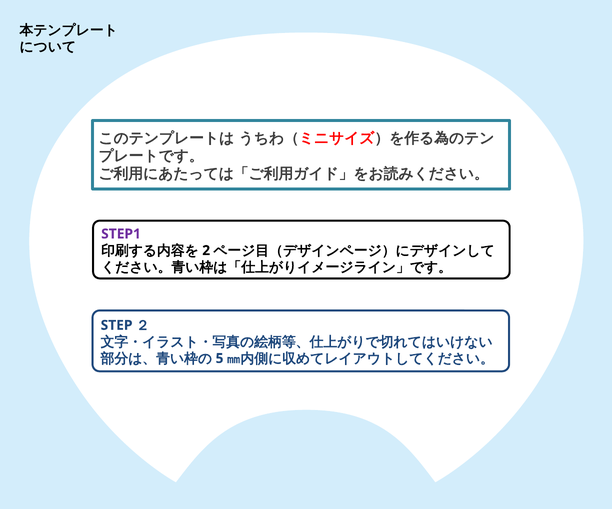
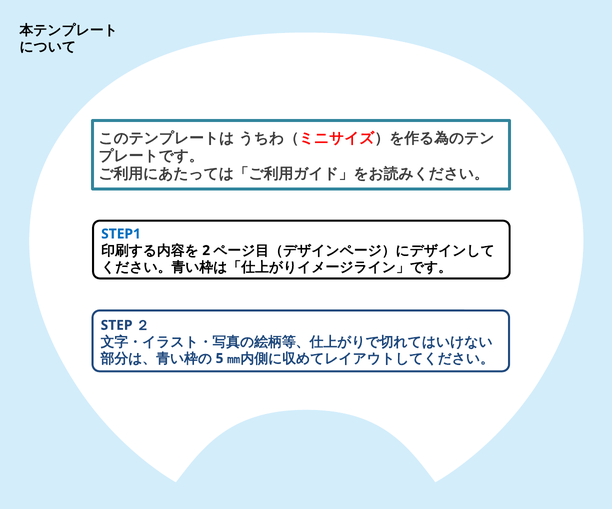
STEP1 colour: purple -> blue (121, 234)
